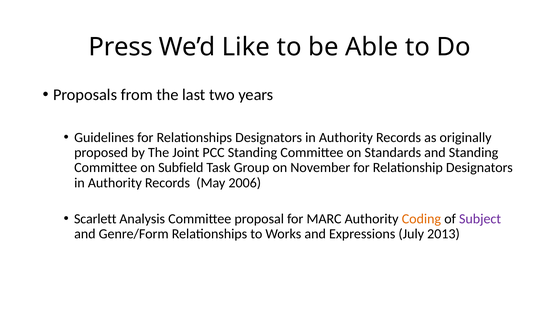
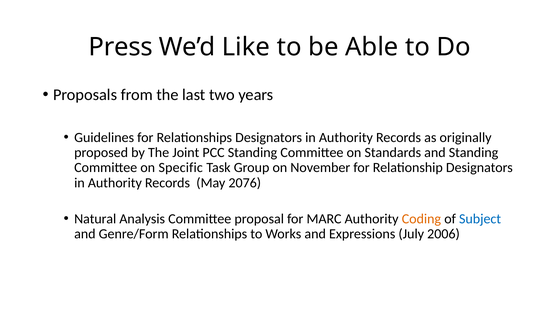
Subfield: Subfield -> Specific (181, 168)
2006: 2006 -> 2076 (245, 183)
Scarlett: Scarlett -> Natural (95, 219)
Subject colour: purple -> blue (480, 219)
2013: 2013 -> 2006 (443, 234)
